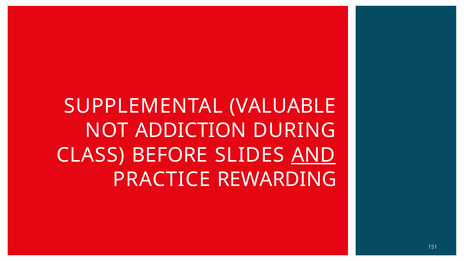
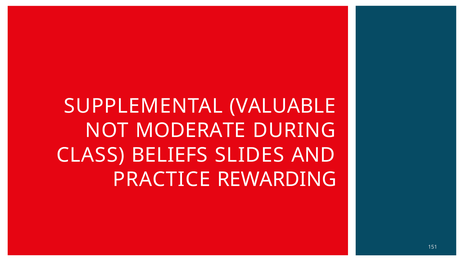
ADDICTION: ADDICTION -> MODERATE (191, 131)
BEFORE: BEFORE -> BELIEFS (170, 155)
AND underline: present -> none (313, 155)
